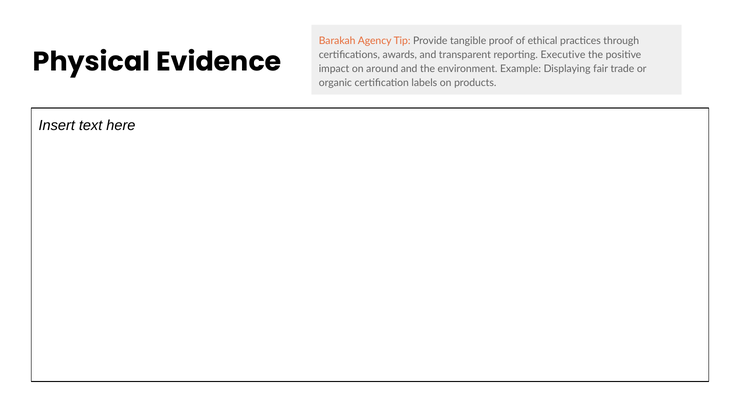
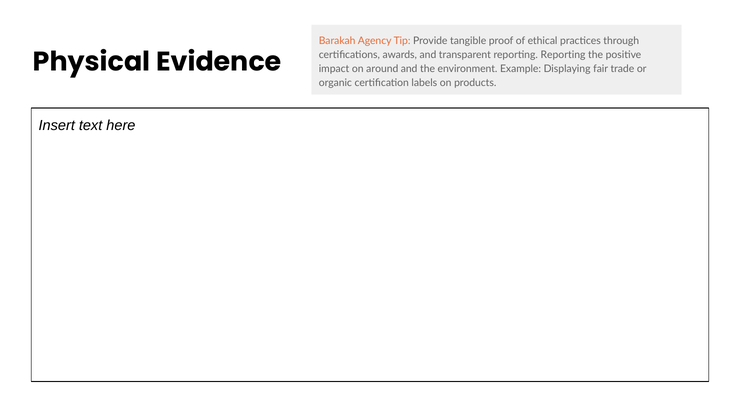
reporting Executive: Executive -> Reporting (563, 55)
